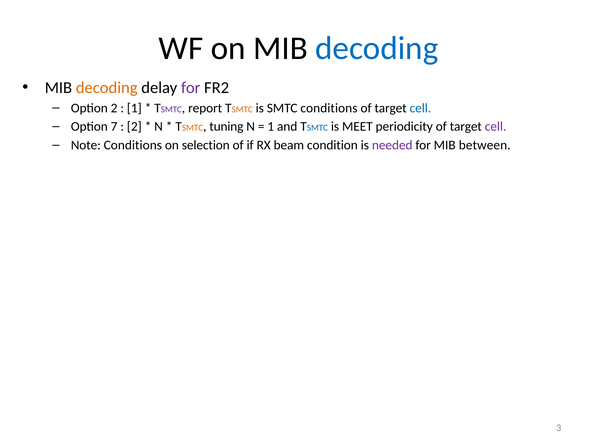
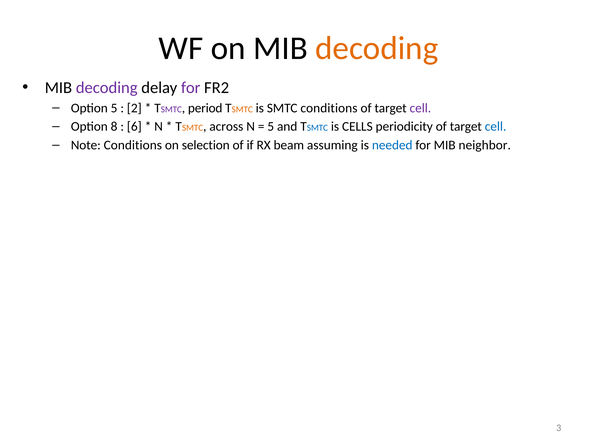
decoding colour: blue -> orange (377, 48)
decoding colour: orange -> purple (107, 88)
Option 2: 2 -> 5 (114, 108)
1: 1 -> 2 (134, 108)
report: report -> period (205, 108)
cell colour: blue -> purple (420, 108)
7: 7 -> 8 (114, 126)
2: 2 -> 6 (134, 126)
tuning: tuning -> across (226, 126)
1: 1 -> 5 (271, 126)
MEET: MEET -> CELLS (357, 126)
cell colour: purple -> blue (496, 126)
condition: condition -> assuming (332, 145)
needed colour: purple -> blue (392, 145)
between: between -> neighbor (485, 145)
